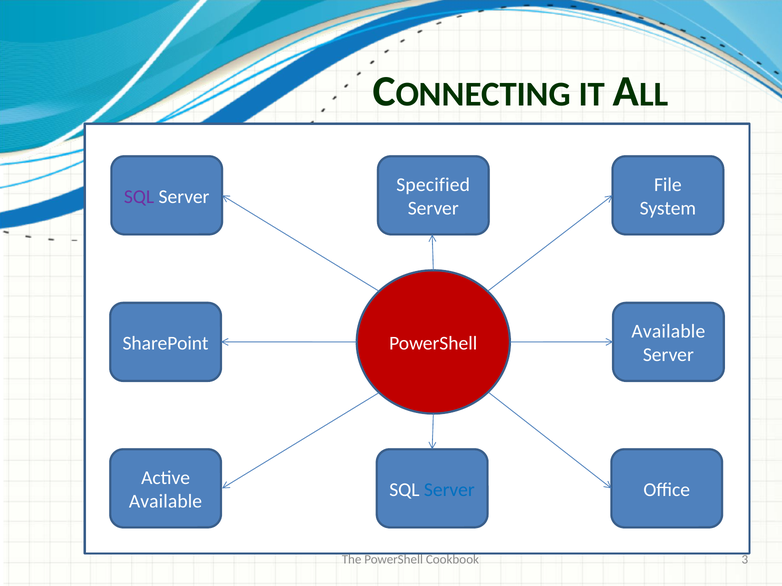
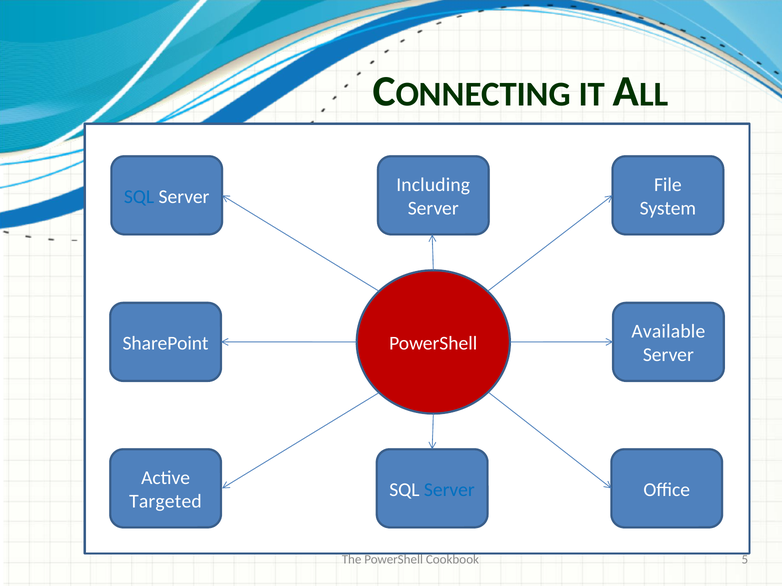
Specified: Specified -> Including (433, 185)
SQL colour: purple -> blue (139, 197)
Available: Available -> Targeted (165, 502)
3: 3 -> 5 (745, 560)
